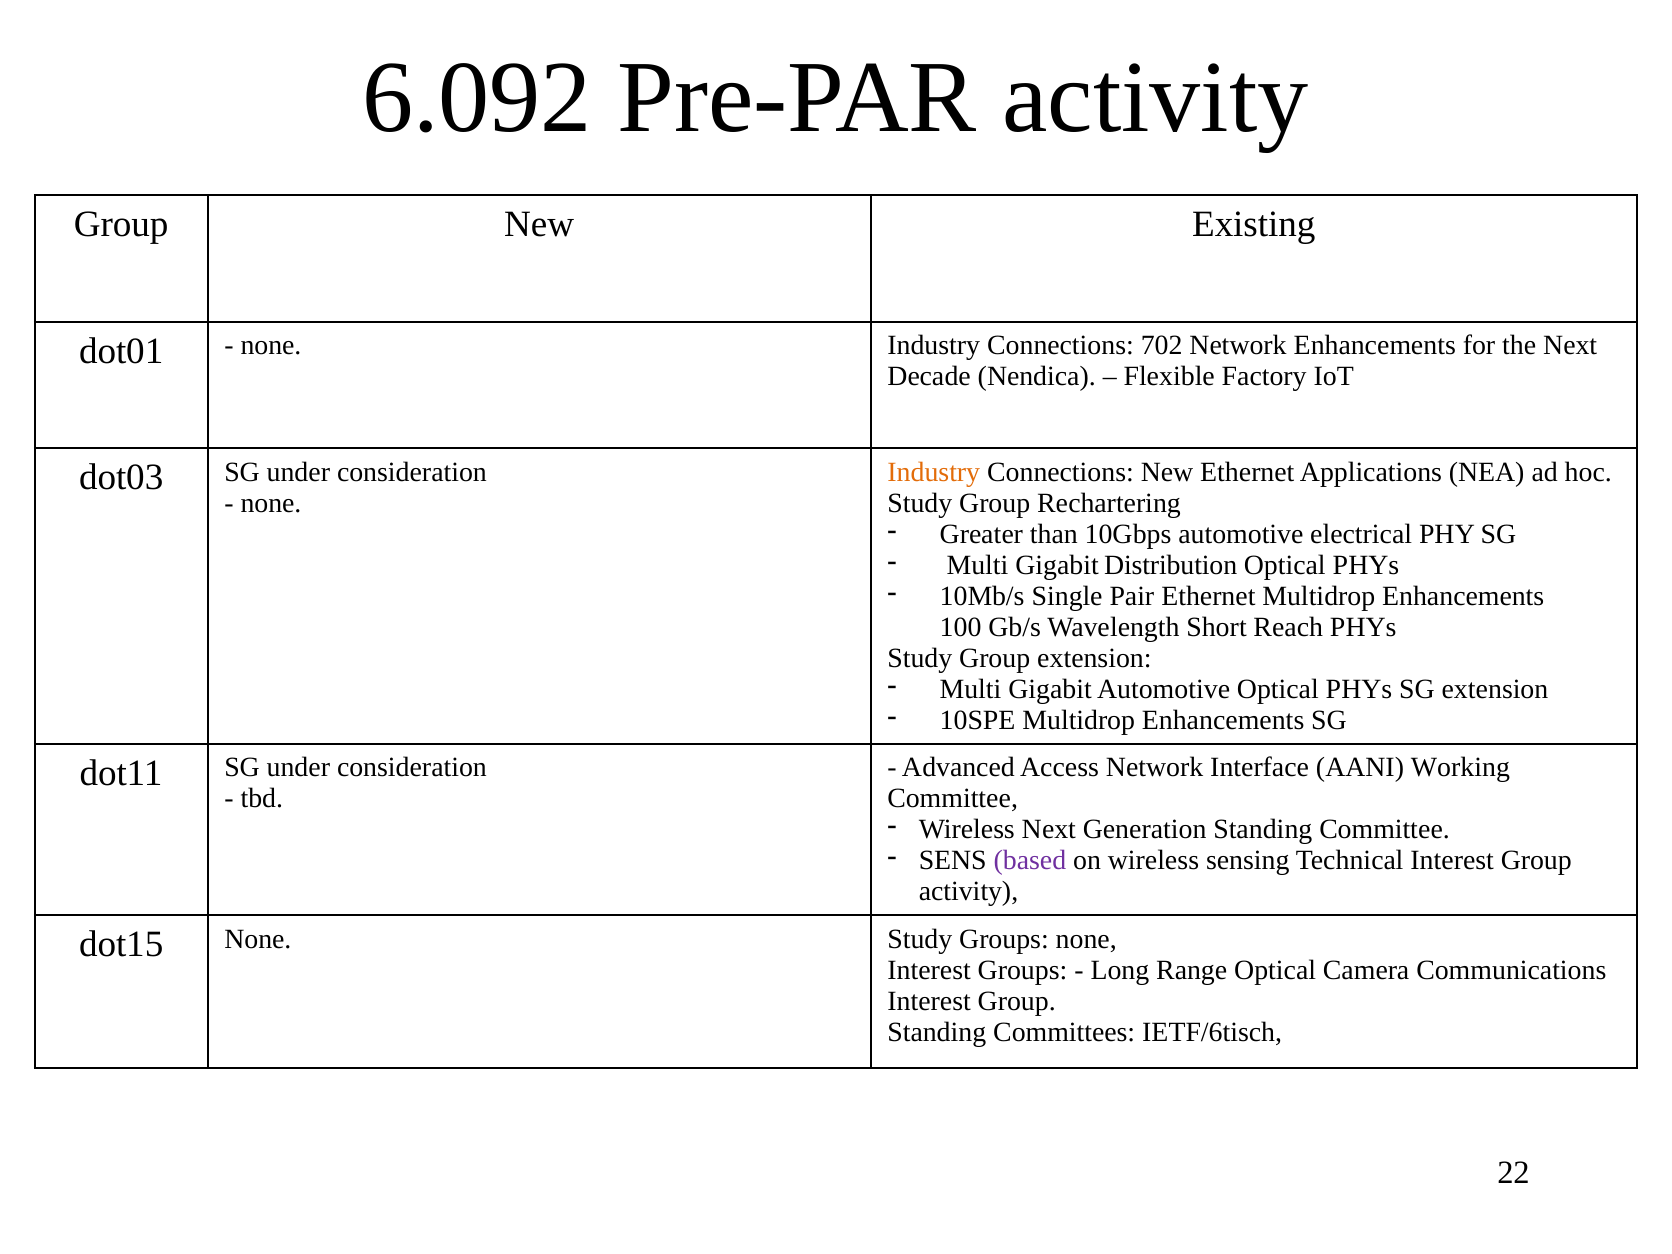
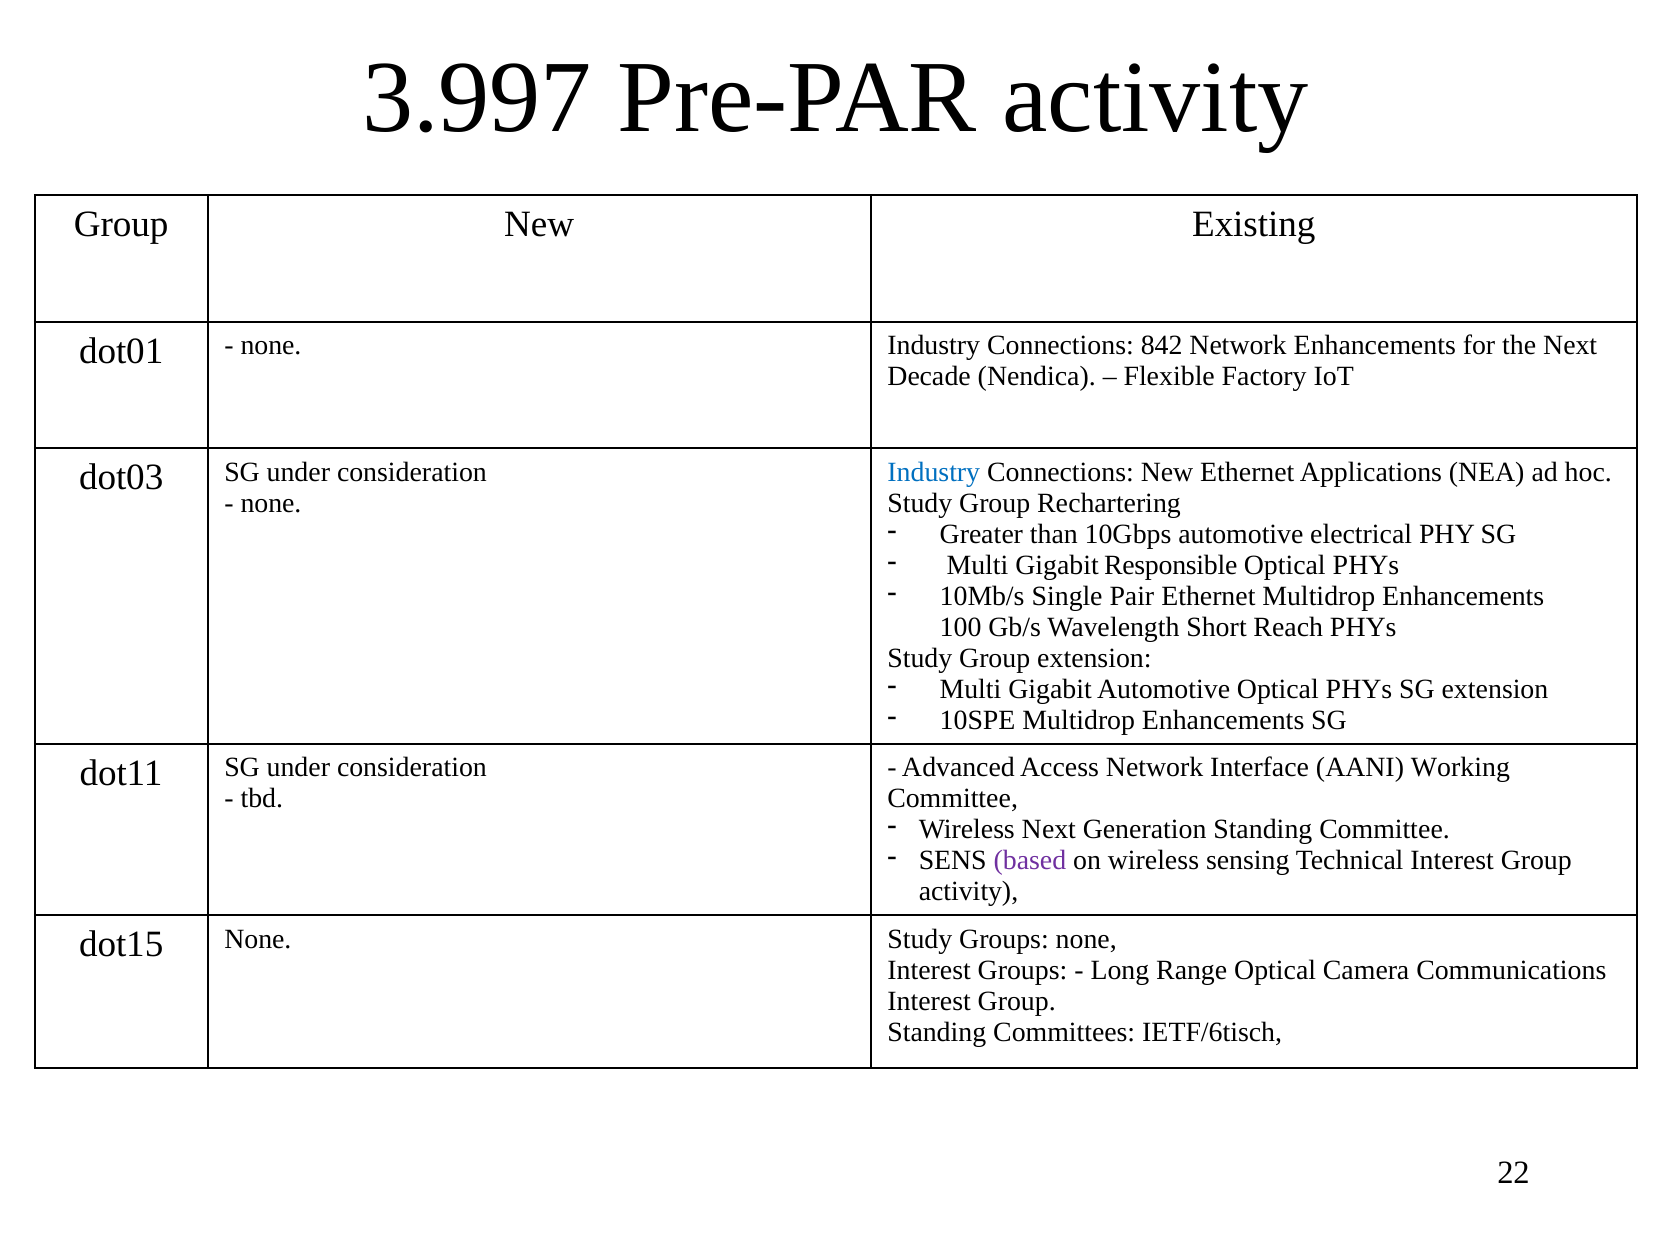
6.092: 6.092 -> 3.997 (477, 98)
702: 702 -> 842 (1162, 346)
Industry colour: orange -> blue (934, 472)
Distribution: Distribution -> Responsible (1171, 565)
